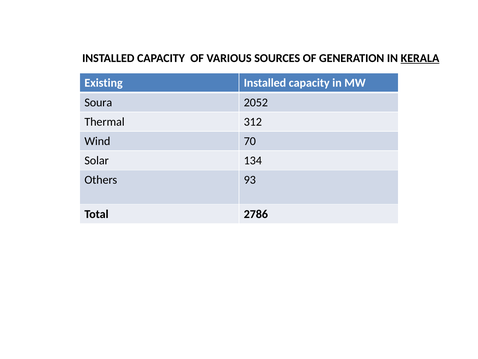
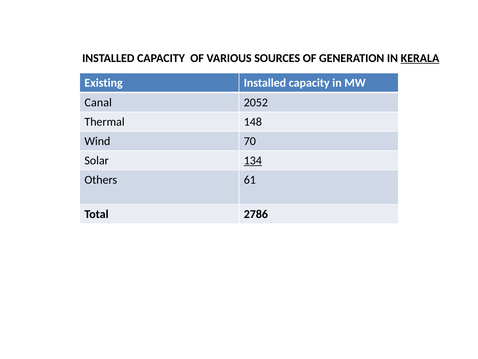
Soura: Soura -> Canal (98, 102)
312: 312 -> 148 (253, 122)
134 underline: none -> present (253, 160)
93: 93 -> 61 (250, 180)
